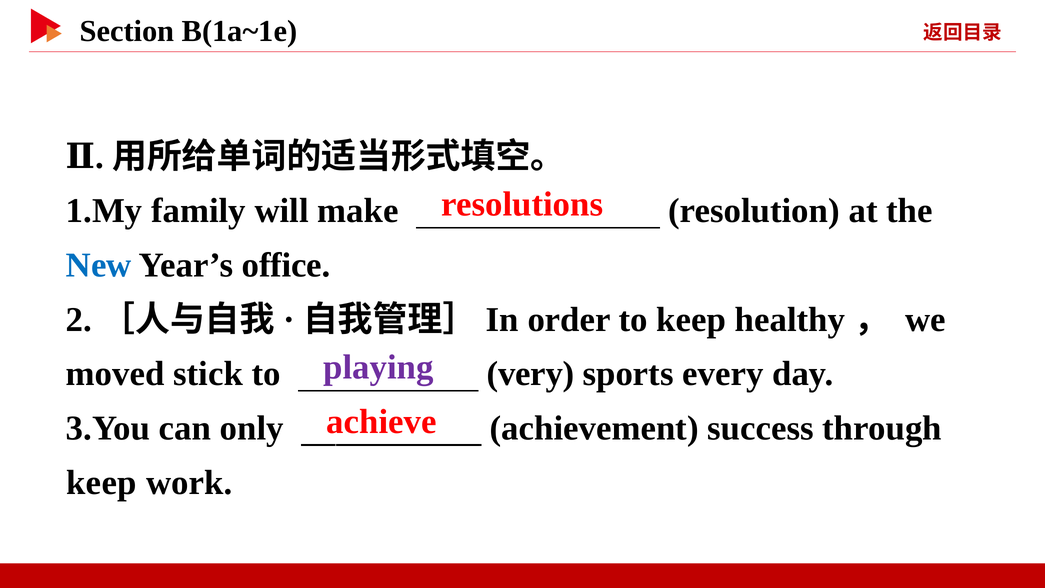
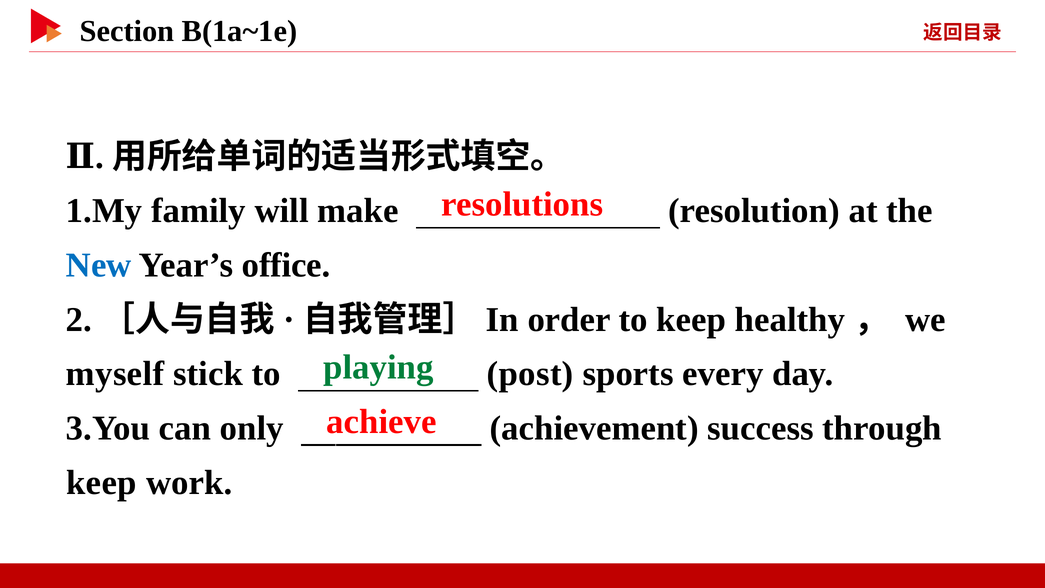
playing colour: purple -> green (379, 367)
moved: moved -> myself (115, 374)
very: very -> post (530, 374)
